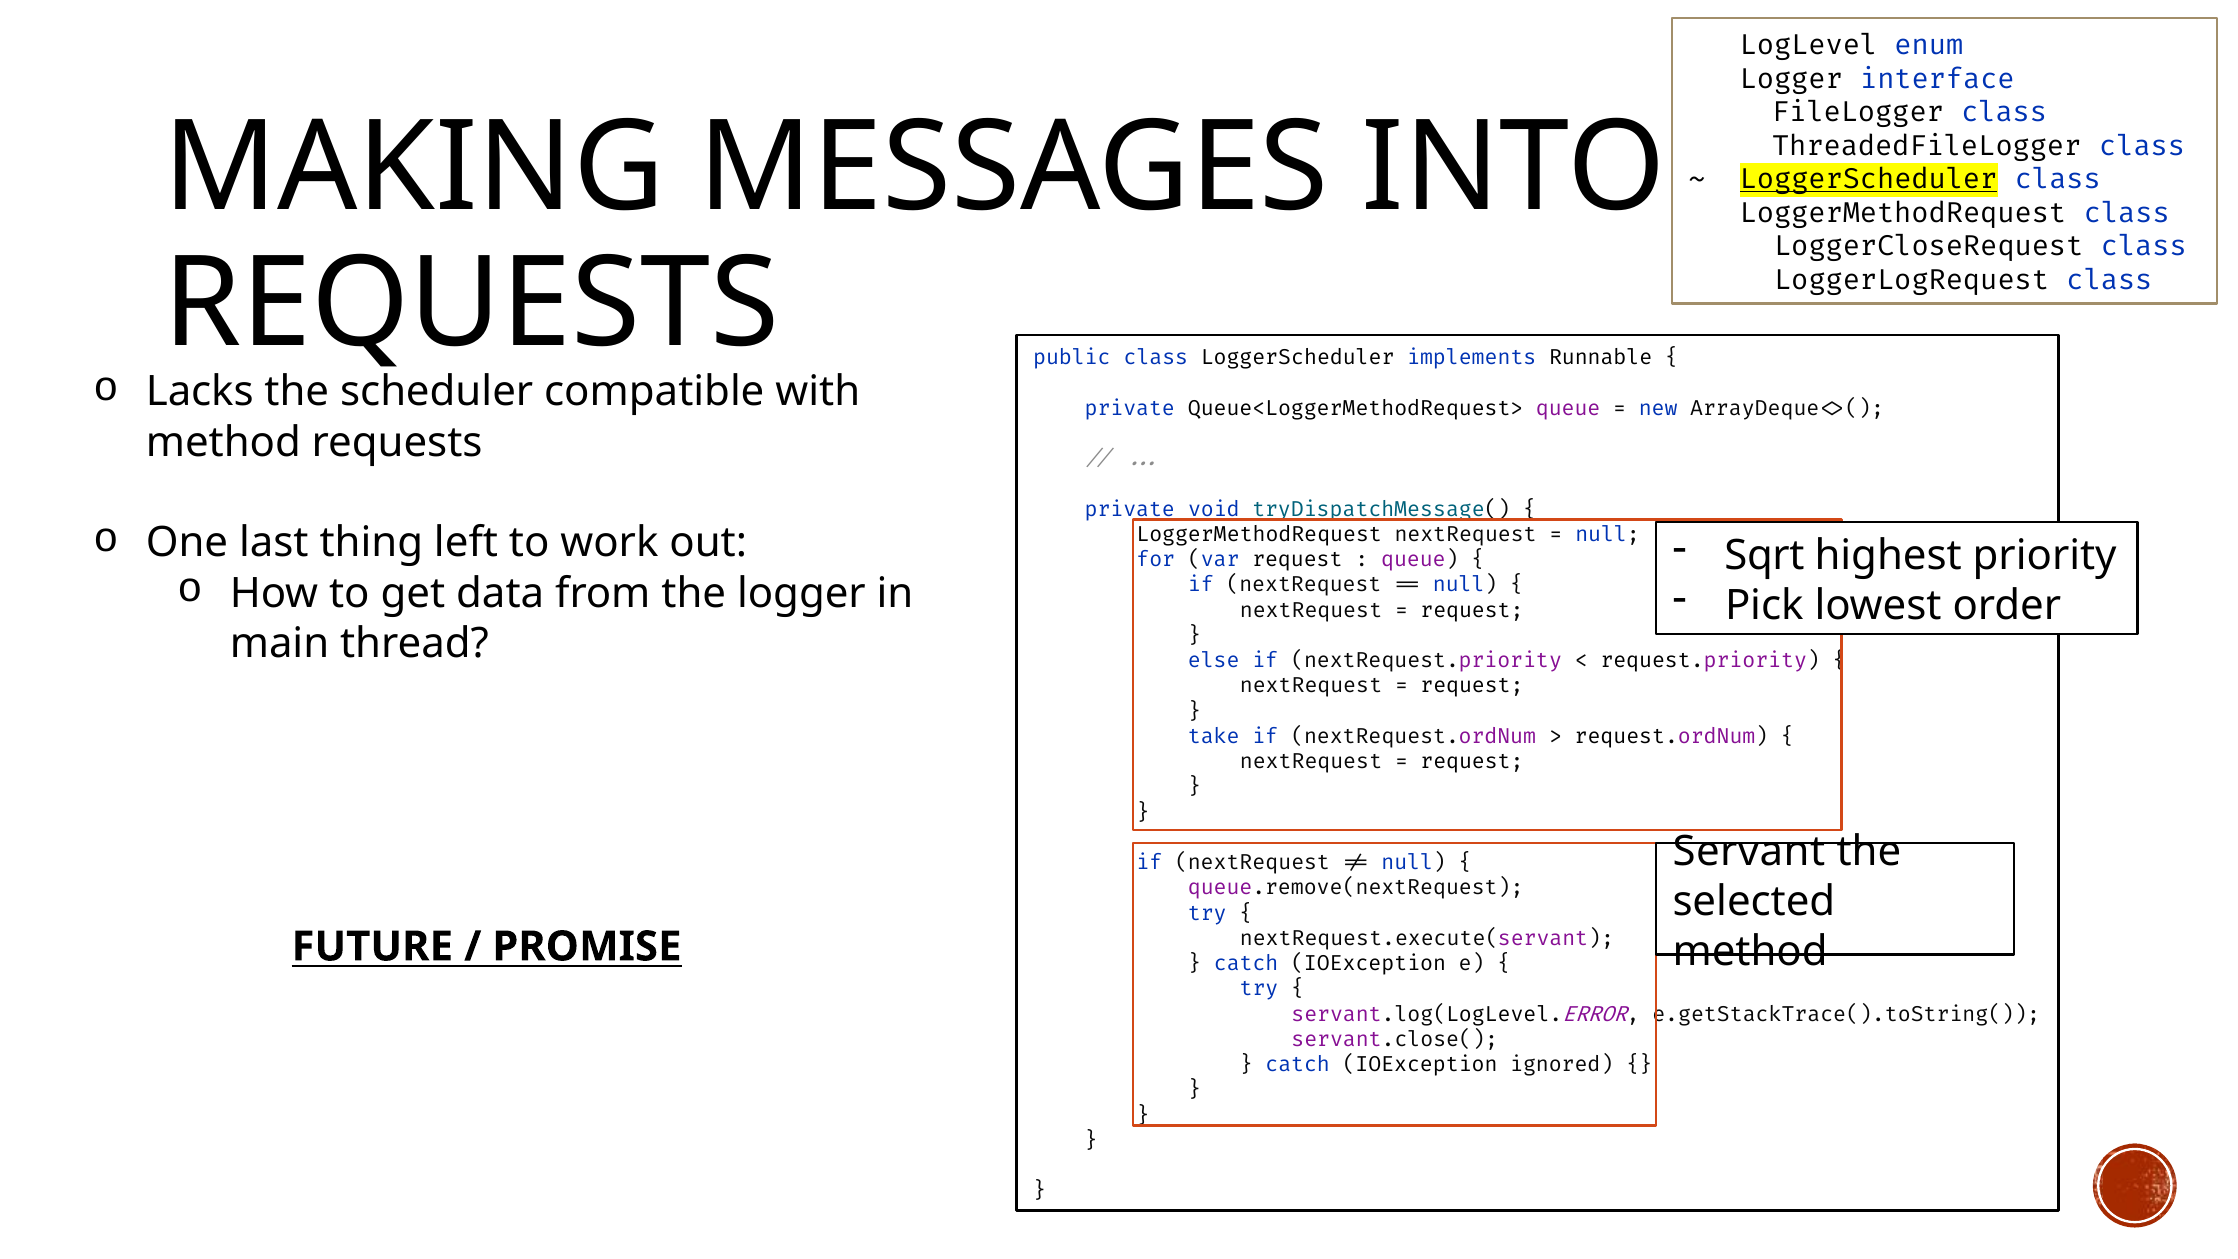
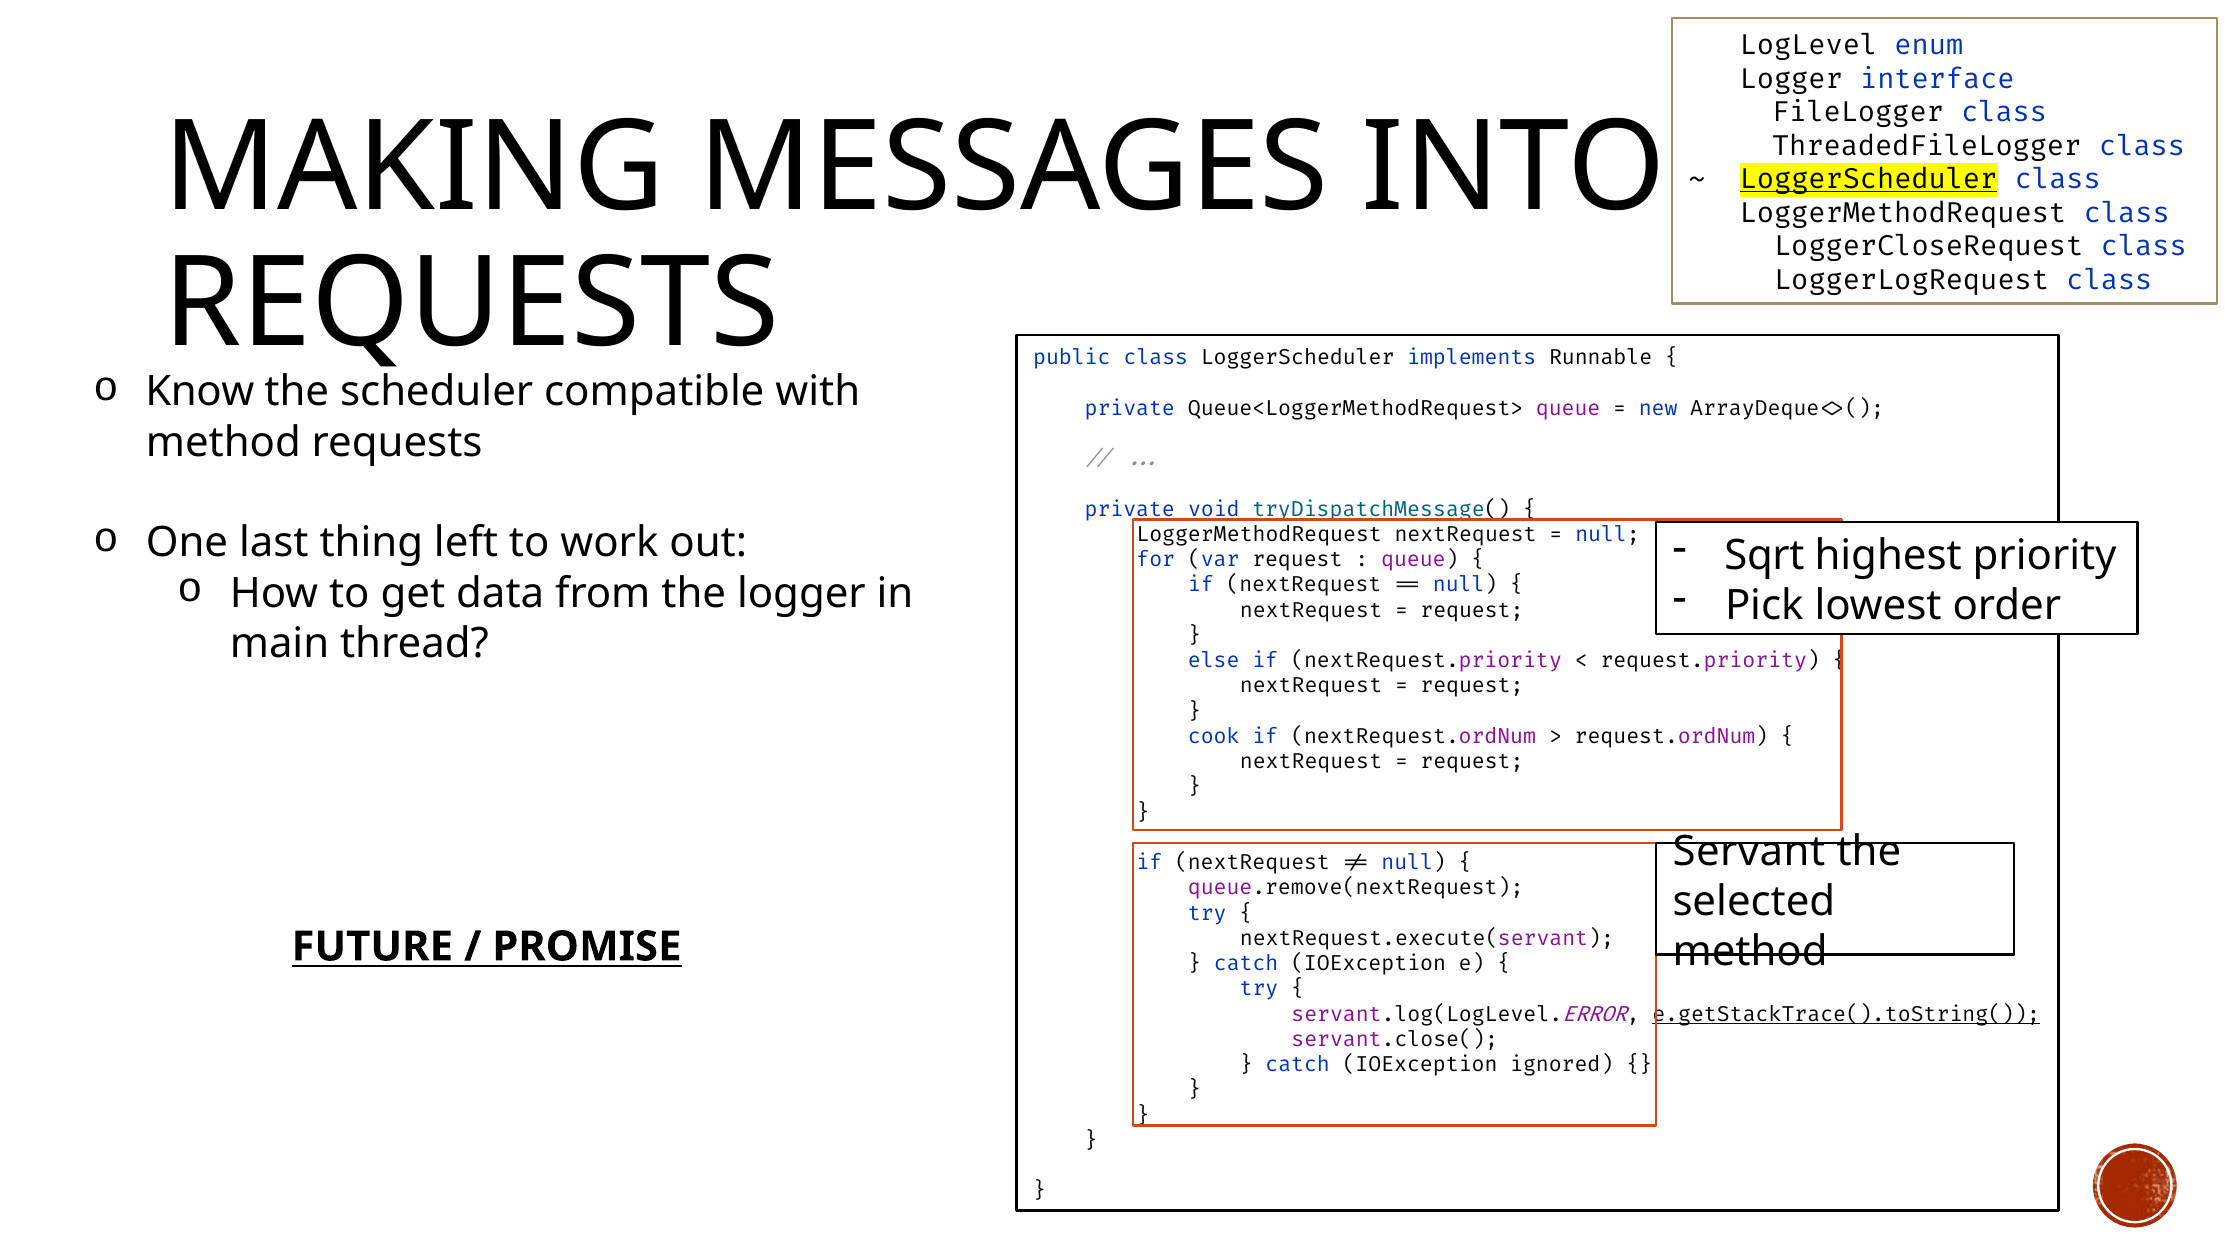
Lacks: Lacks -> Know (200, 392)
take: take -> cook (1214, 736)
e.getStackTrace().toString( underline: none -> present (1846, 1014)
